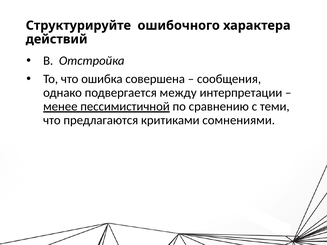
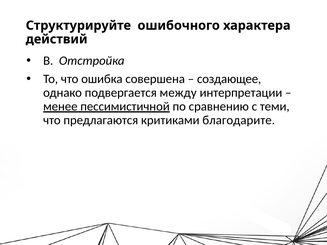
сообщения: сообщения -> создающее (229, 79)
сомнениями: сомнениями -> благодарите (239, 120)
